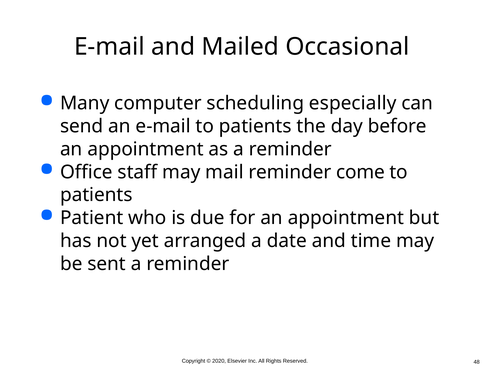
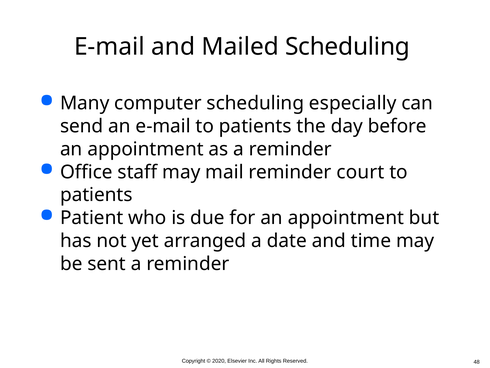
Mailed Occasional: Occasional -> Scheduling (348, 47)
come: come -> court (360, 172)
